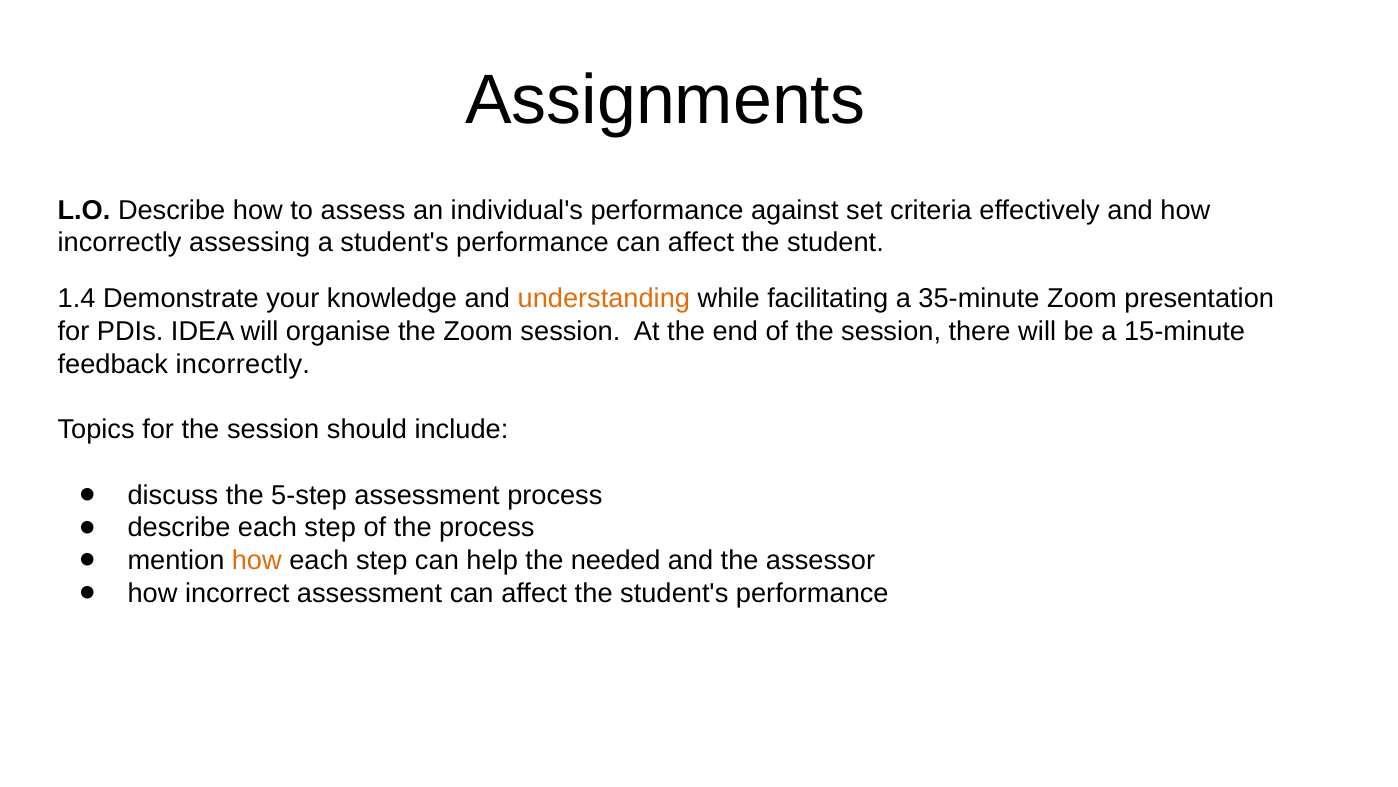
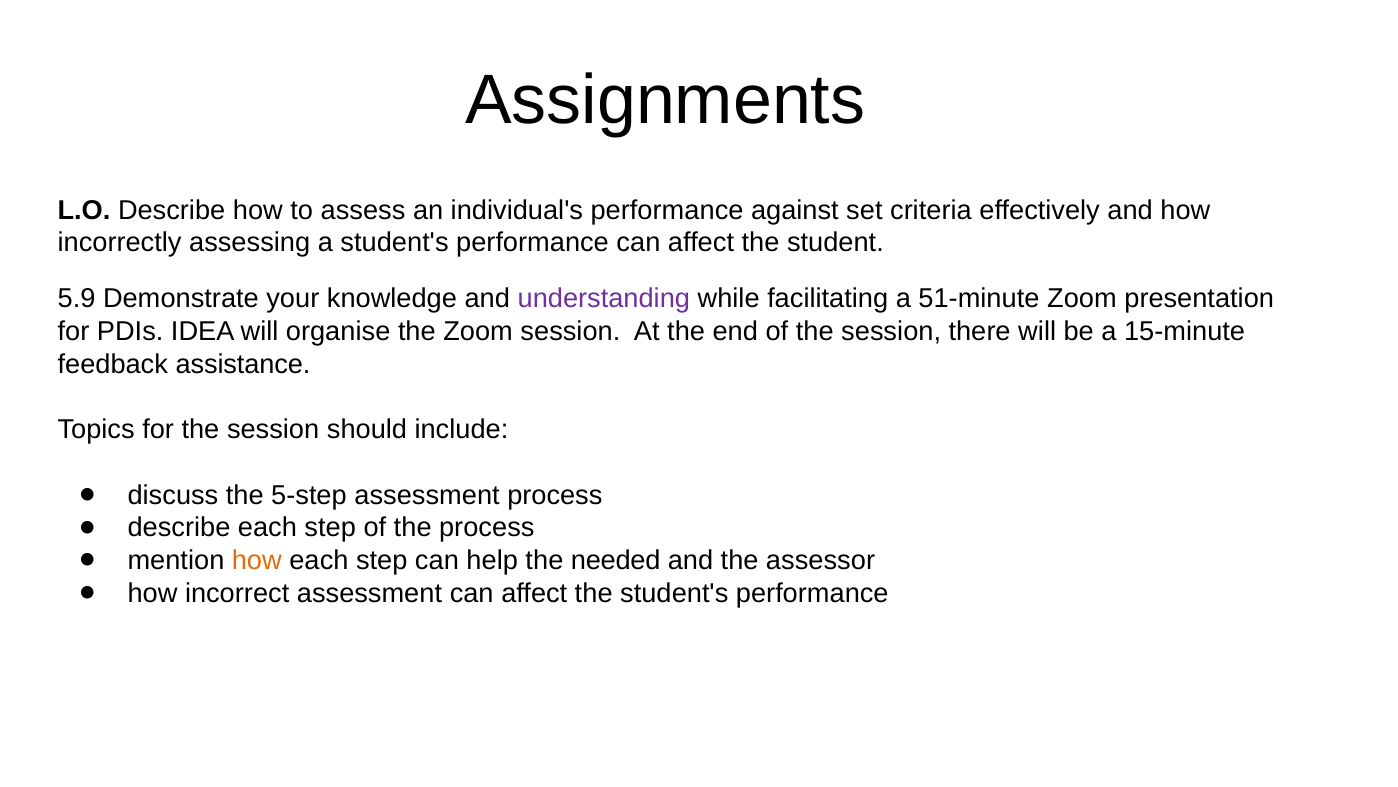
1.4: 1.4 -> 5.9 (77, 299)
understanding colour: orange -> purple (604, 299)
35-minute: 35-minute -> 51-minute (979, 299)
feedback incorrectly: incorrectly -> assistance (243, 364)
